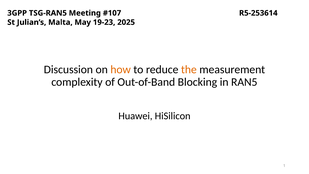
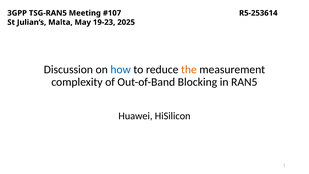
how colour: orange -> blue (121, 69)
